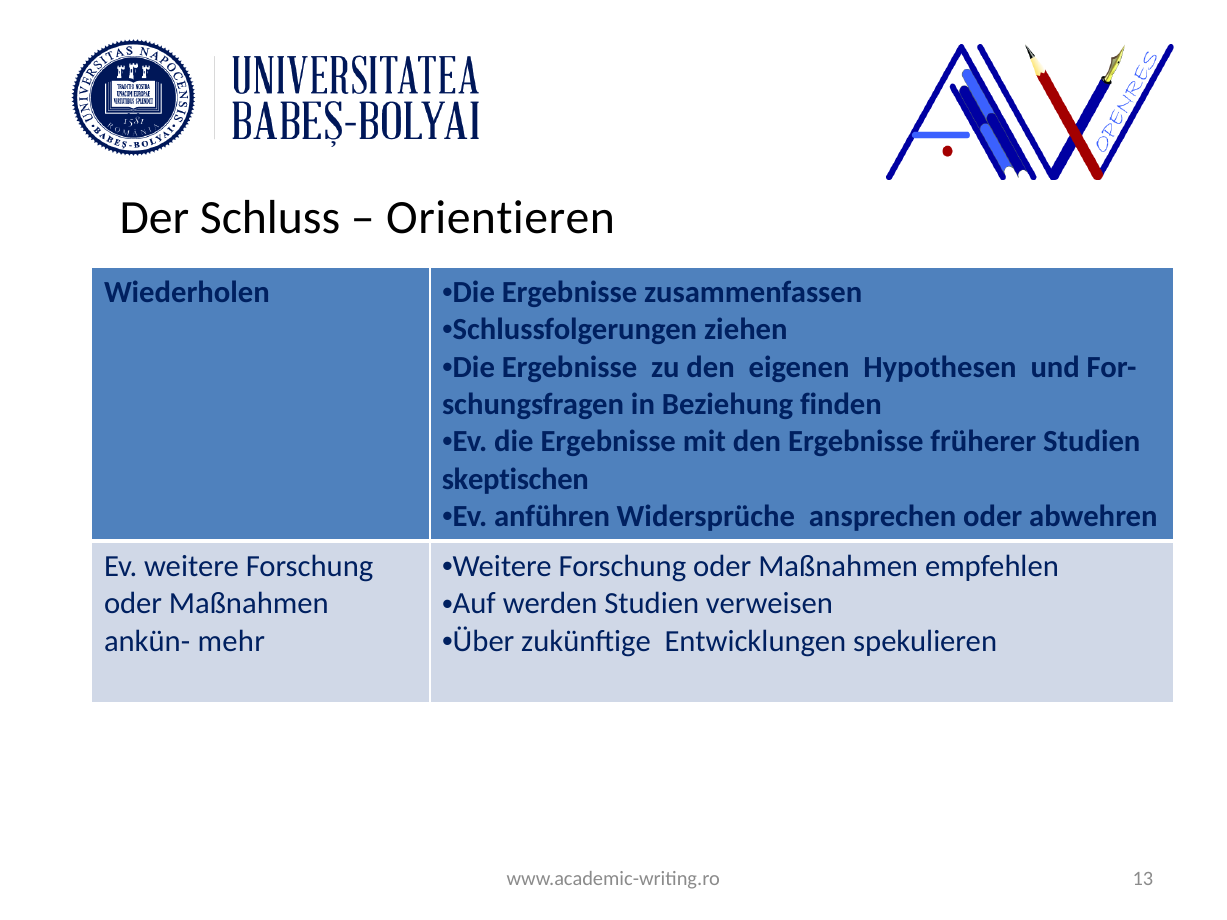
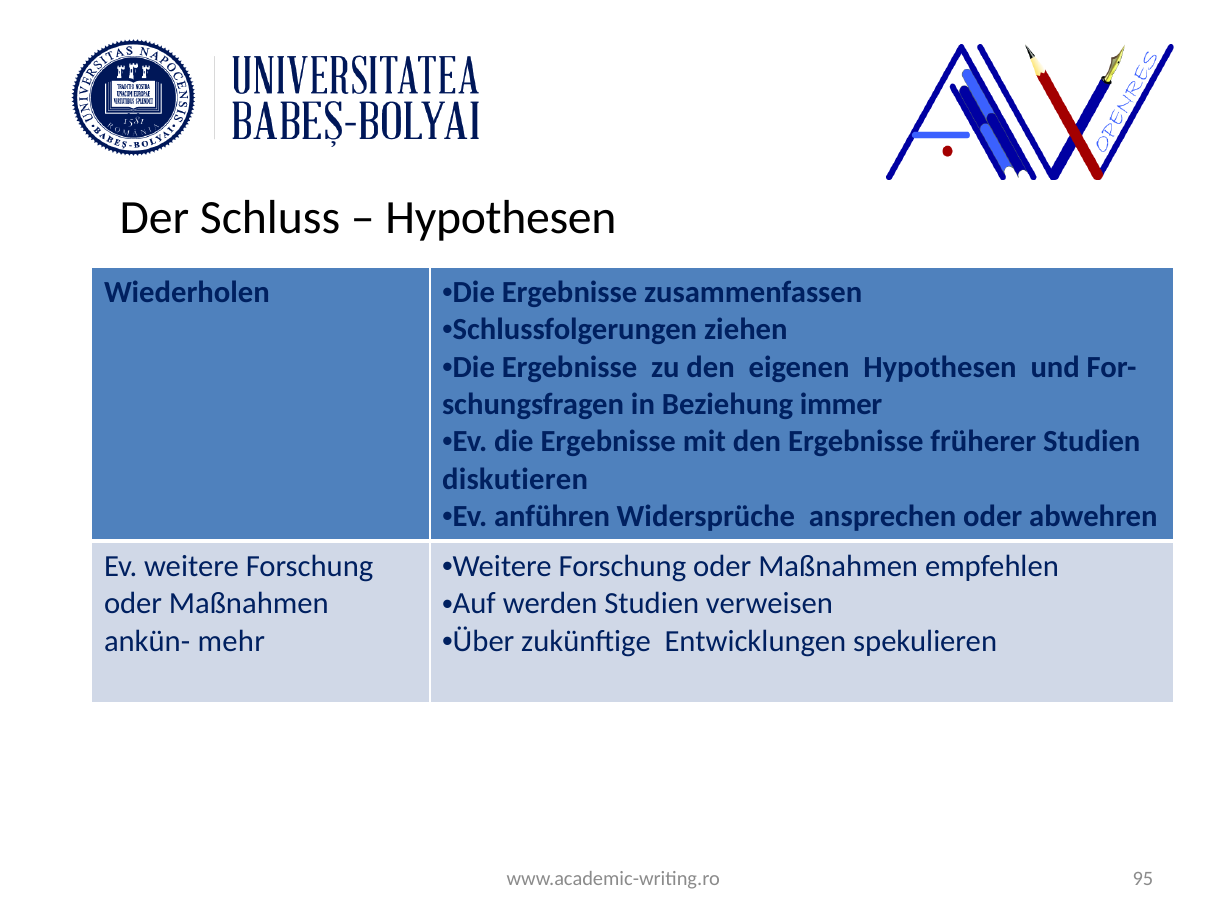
Orientieren: Orientieren -> Hypothesen (501, 218)
finden: finden -> immer (841, 404)
skeptischen: skeptischen -> diskutieren (515, 479)
13: 13 -> 95 (1143, 879)
